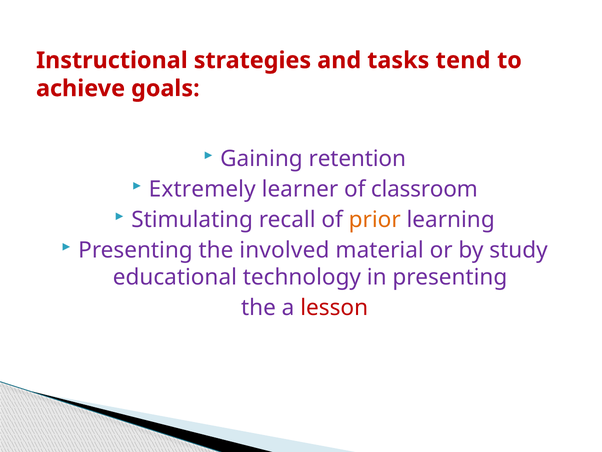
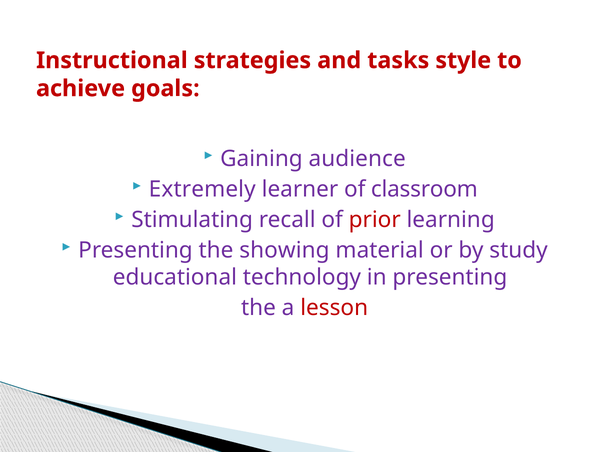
tend: tend -> style (463, 60)
retention: retention -> audience (357, 159)
prior colour: orange -> red (375, 219)
involved: involved -> showing (284, 250)
